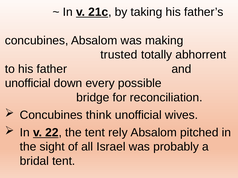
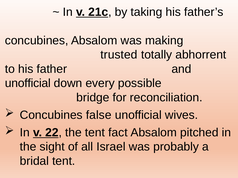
think: think -> false (99, 115)
rely: rely -> fact (118, 133)
